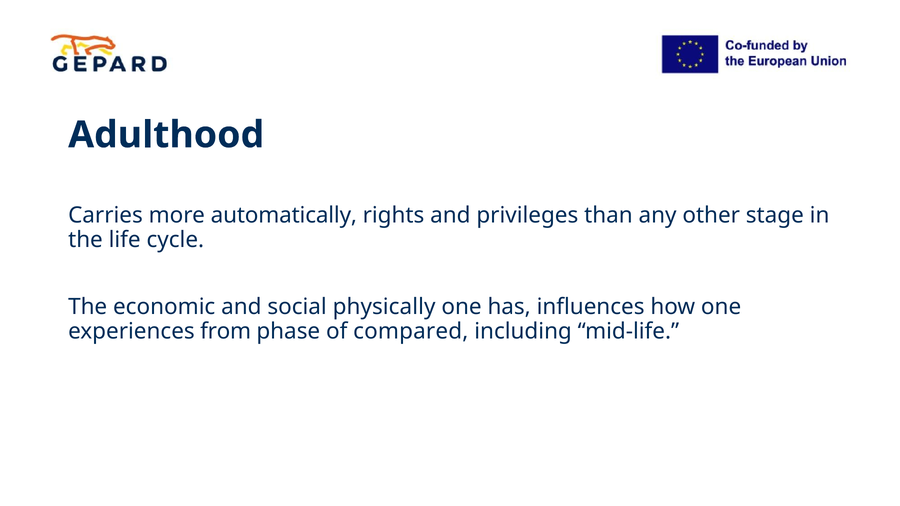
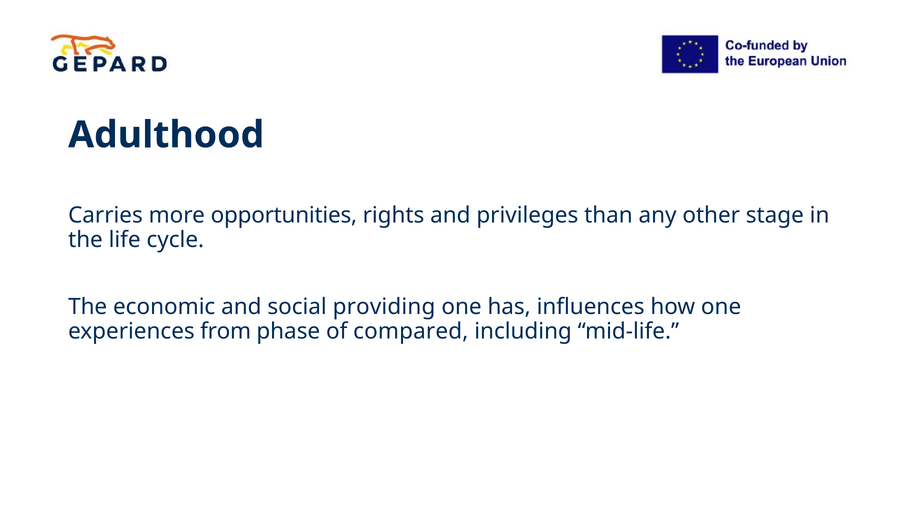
automatically: automatically -> opportunities (284, 216)
physically: physically -> providing (384, 307)
